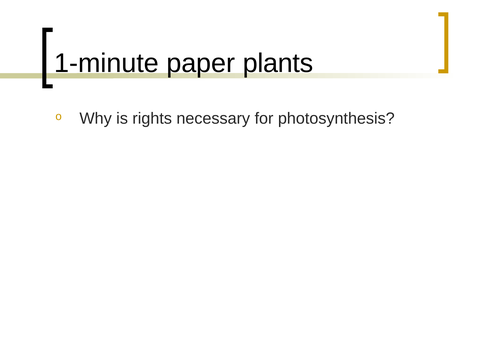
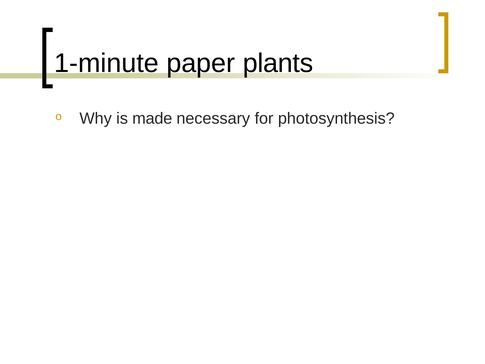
rights: rights -> made (152, 118)
